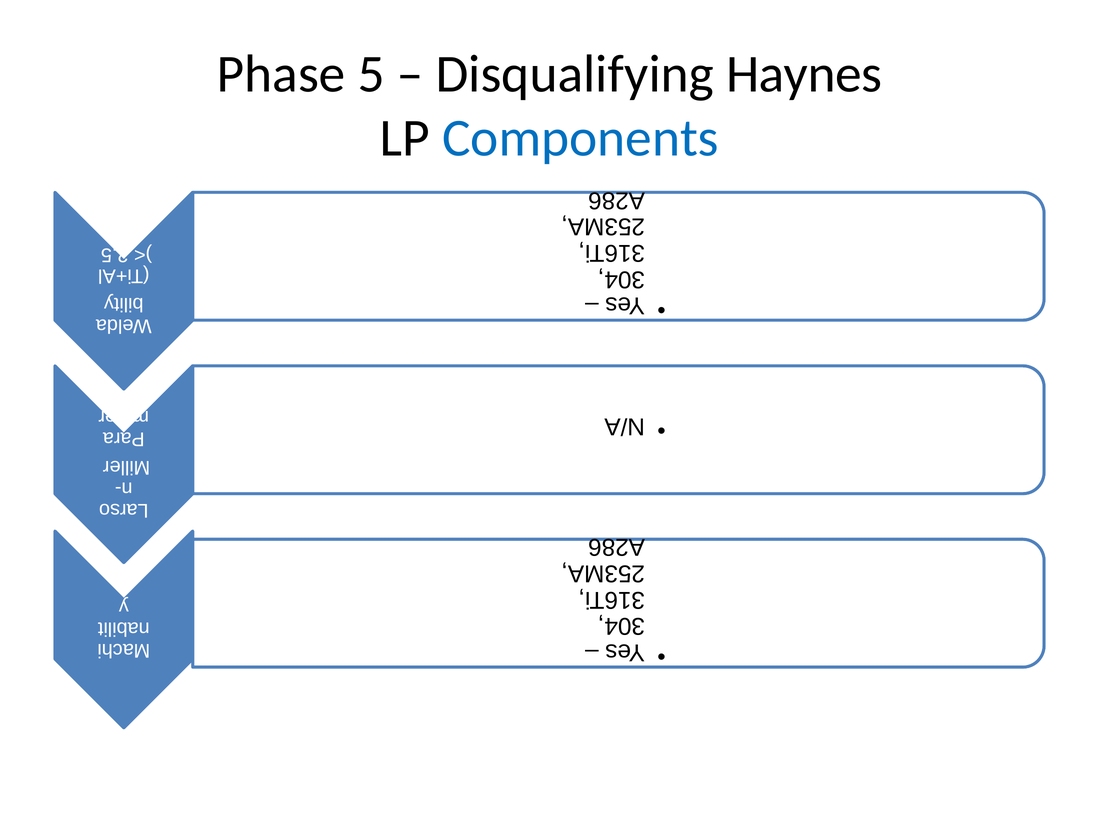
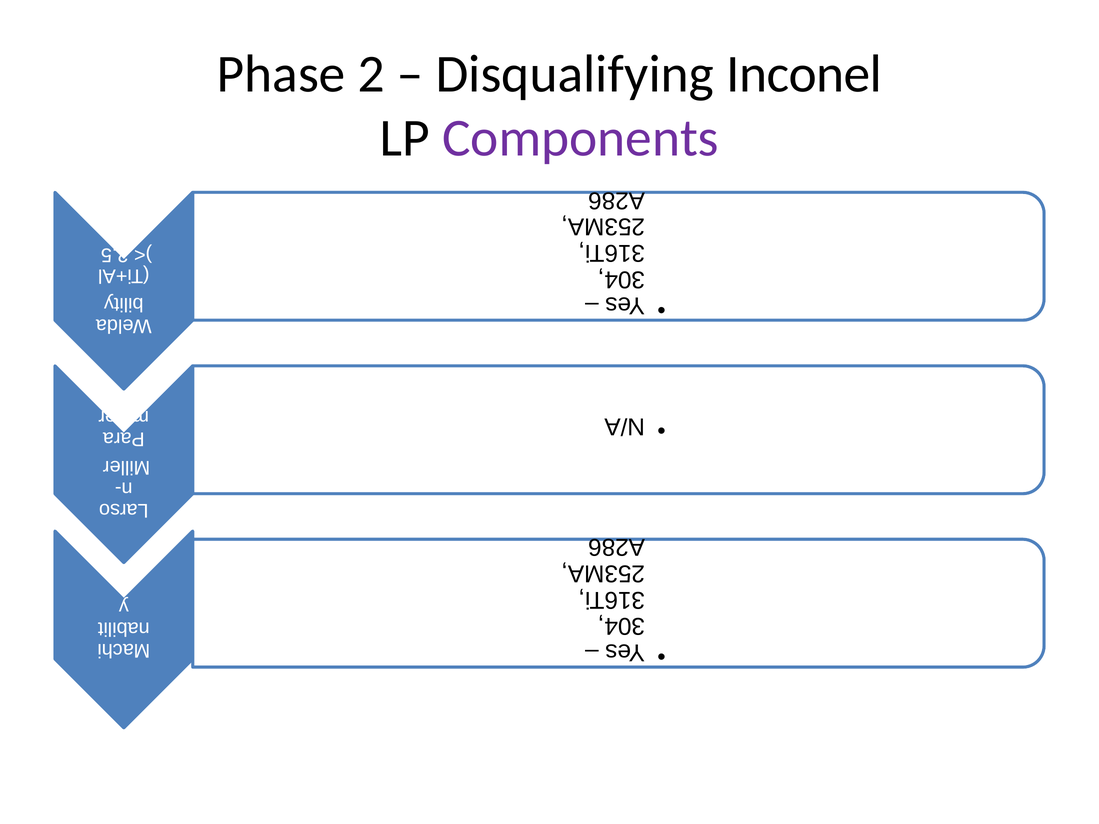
Phase 5: 5 -> 2 (371, 74)
Haynes: Haynes -> Inconel (804, 74)
Components colour: blue -> purple (580, 138)
